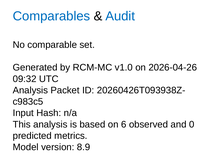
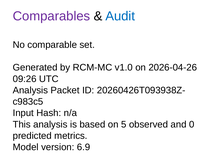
Comparables colour: blue -> purple (51, 16)
09:32: 09:32 -> 09:26 (25, 79)
6: 6 -> 5 (124, 124)
8.9: 8.9 -> 6.9 (84, 147)
